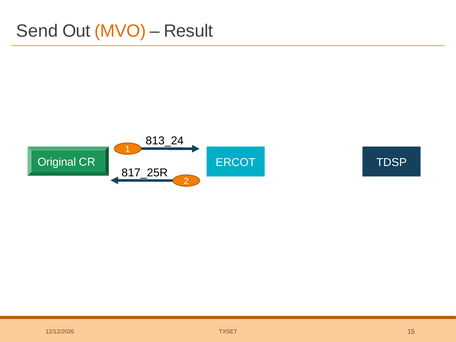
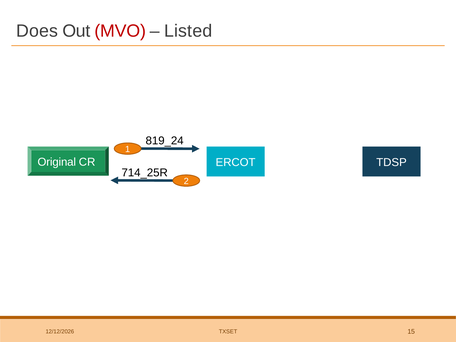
Send: Send -> Does (37, 31)
MVO colour: orange -> red (120, 31)
Result: Result -> Listed (188, 31)
813_24: 813_24 -> 819_24 (165, 141)
817_25R: 817_25R -> 714_25R (145, 173)
